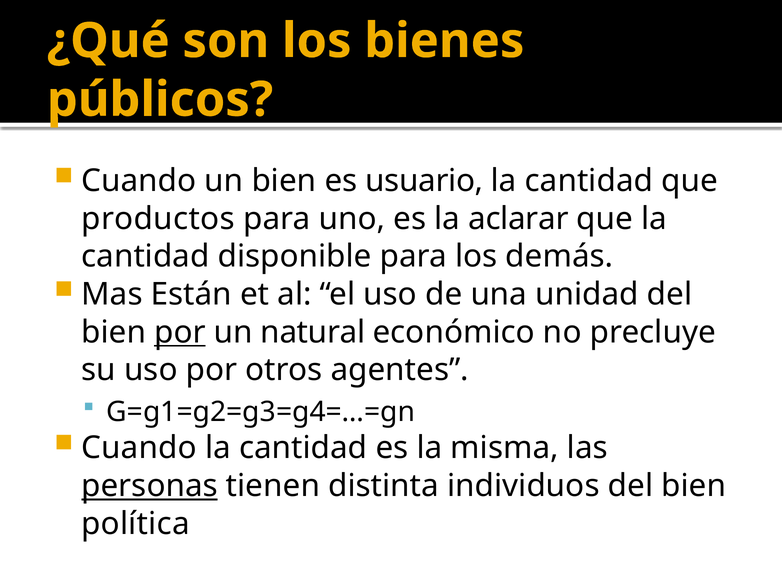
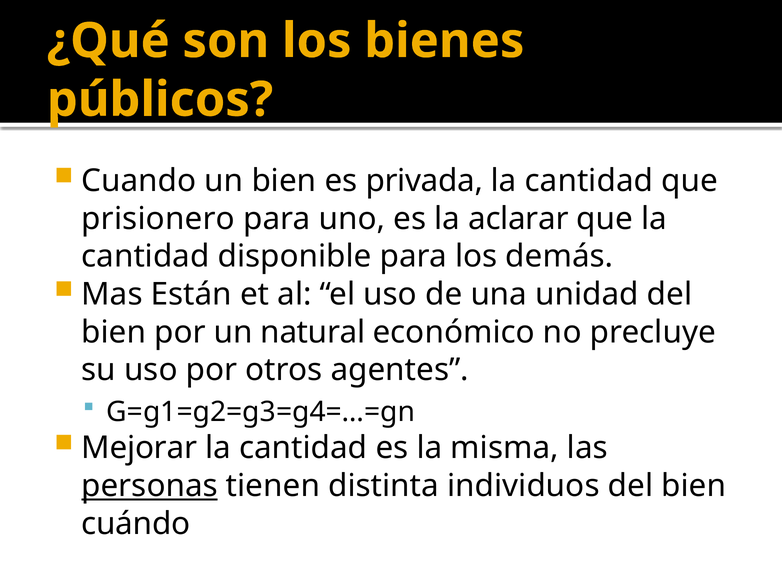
usuario: usuario -> privada (424, 181)
productos: productos -> prisionero (158, 219)
por underline: present -> none (180, 332)
Cuando: Cuando -> Mejorar (139, 448)
política: política -> cuándo (136, 523)
